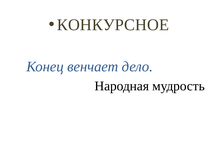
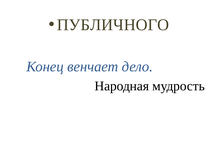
КОНКУРСНОЕ: КОНКУРСНОЕ -> ПУБЛИЧНОГО (113, 25)
